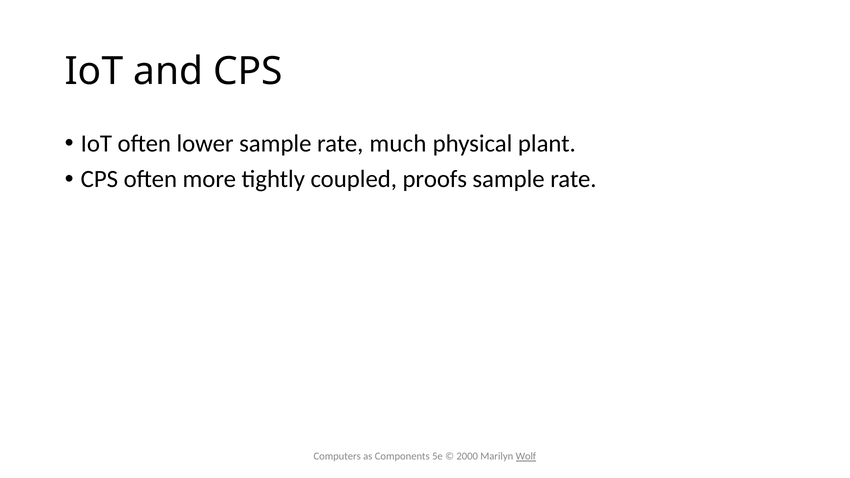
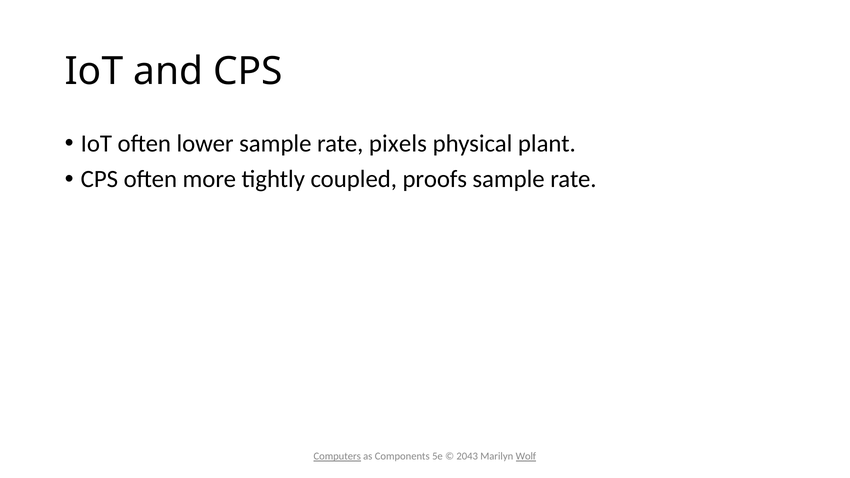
much: much -> pixels (398, 144)
Computers underline: none -> present (337, 456)
2000: 2000 -> 2043 (467, 456)
